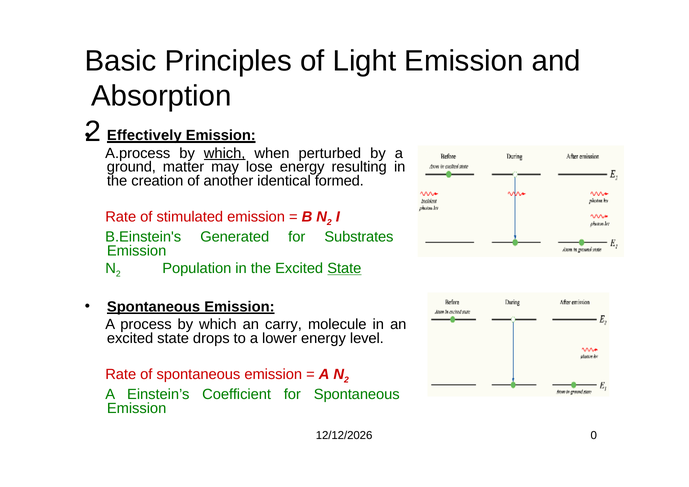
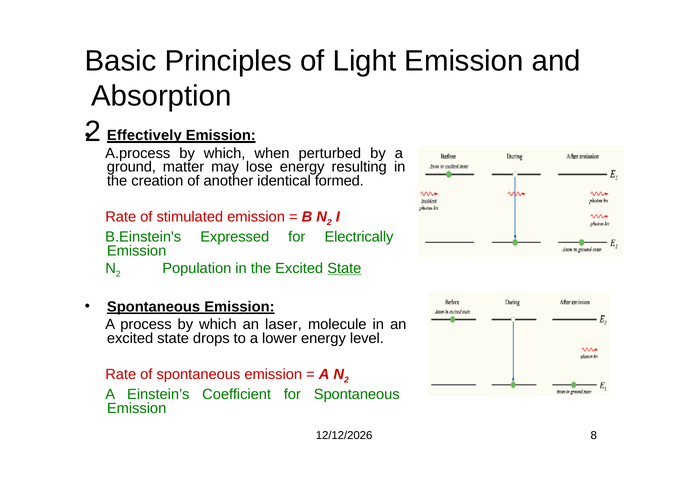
which underline: present -> none (225, 153)
Generated: Generated -> Expressed (235, 237)
Substrates: Substrates -> Electrically (359, 237)
carry: carry -> laser (283, 325)
0: 0 -> 8 (594, 436)
